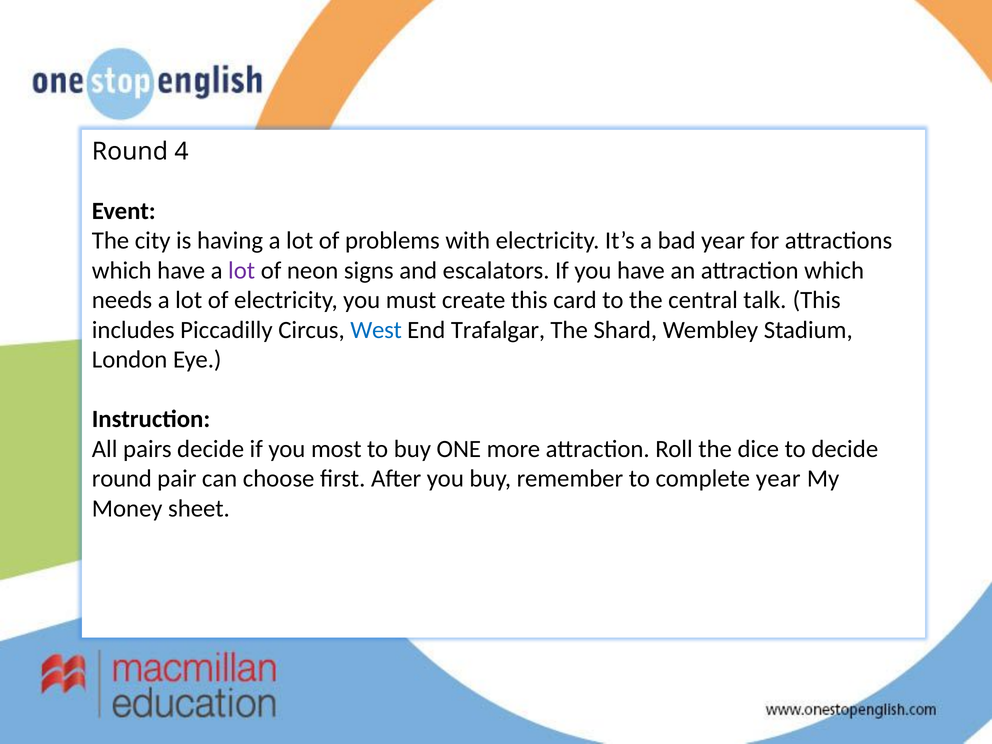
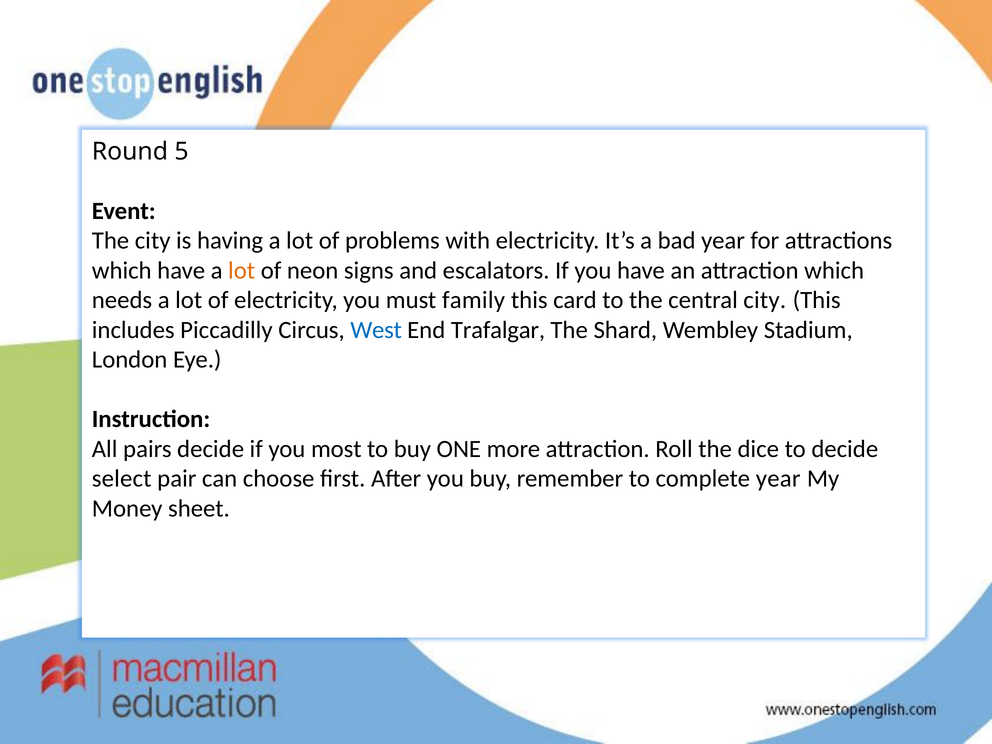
4: 4 -> 5 (182, 151)
lot colour: purple -> orange (242, 270)
create: create -> family (474, 300)
central talk: talk -> city (765, 300)
round: round -> select (122, 479)
